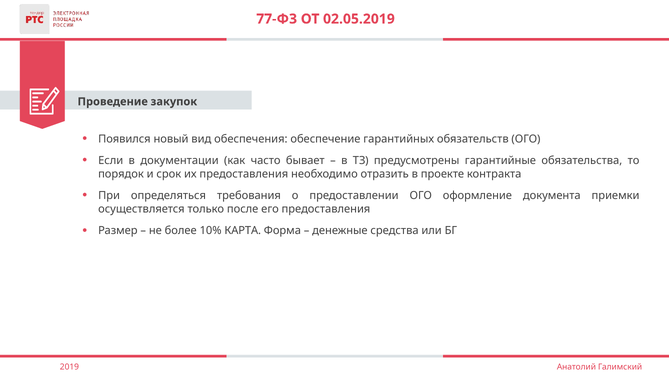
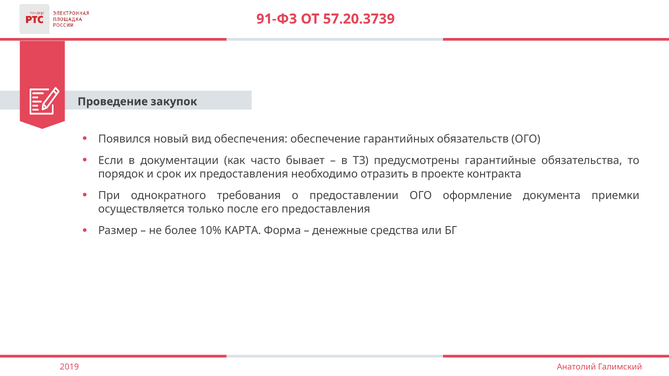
77-ФЗ: 77-ФЗ -> 91-ФЗ (277, 19)
02.05.2019: 02.05.2019 -> 57.20.3739 (359, 19)
определяться: определяться -> однократного (168, 196)
